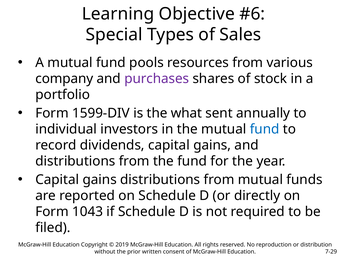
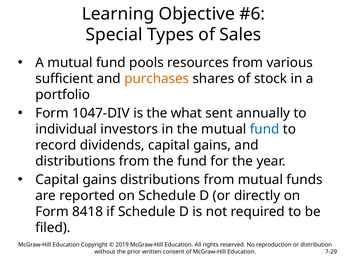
company: company -> sufficient (64, 79)
purchases colour: purple -> orange (157, 79)
1599-DIV: 1599-DIV -> 1047-DIV (101, 113)
1043: 1043 -> 8418 (88, 212)
